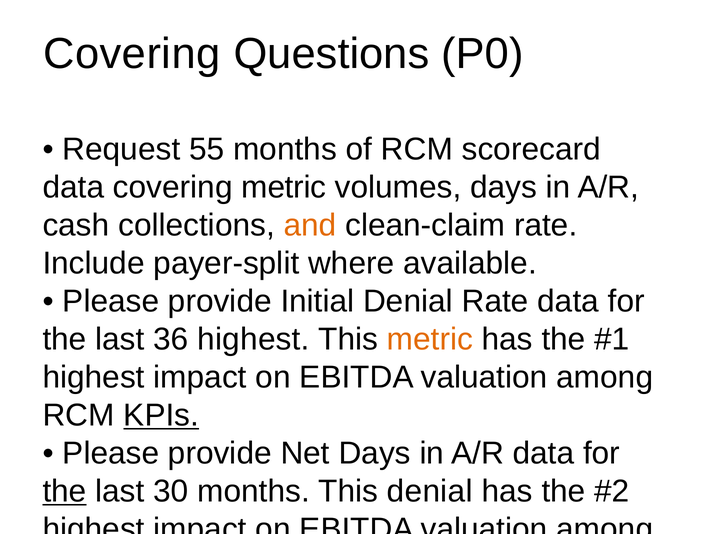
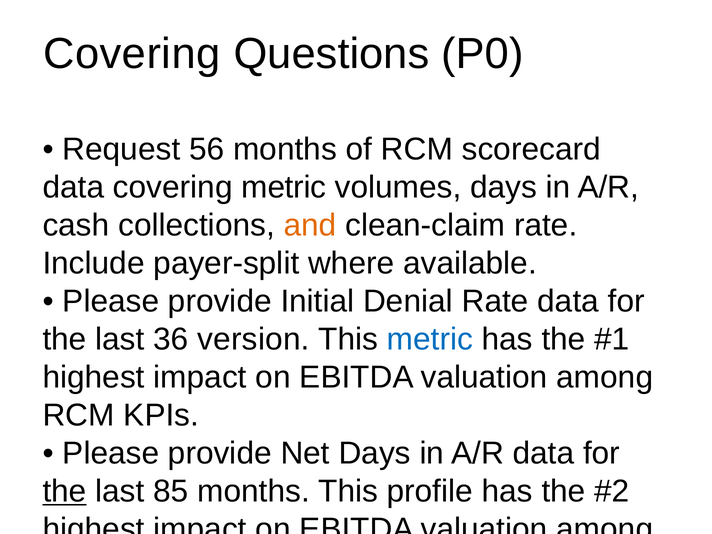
55: 55 -> 56 (207, 149)
36 highest: highest -> version (254, 339)
metric colour: orange -> blue (430, 339)
KPIs underline: present -> none (161, 415)
30: 30 -> 85 (171, 491)
This denial: denial -> profile (430, 491)
